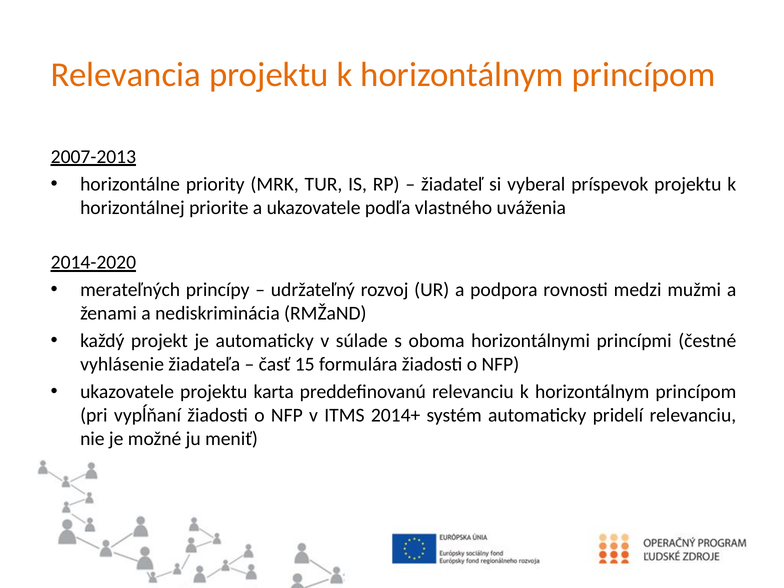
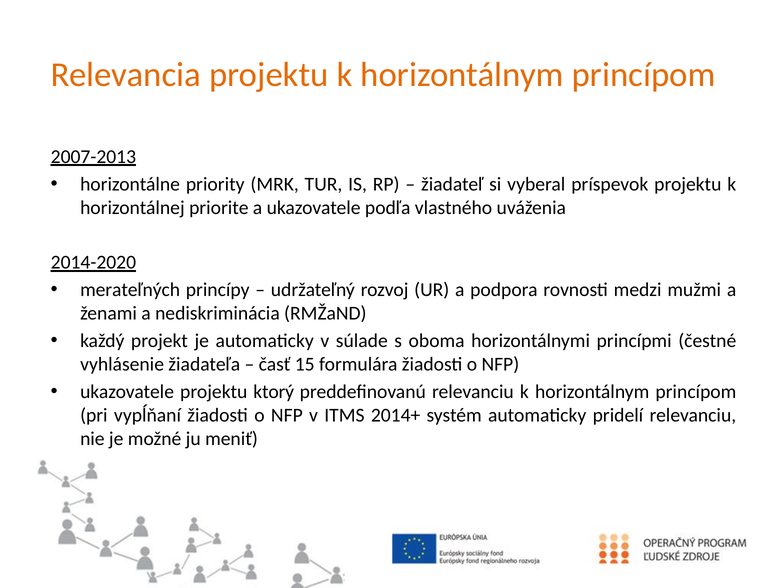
karta: karta -> ktorý (274, 392)
